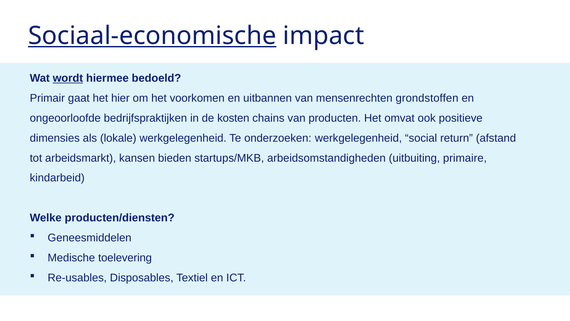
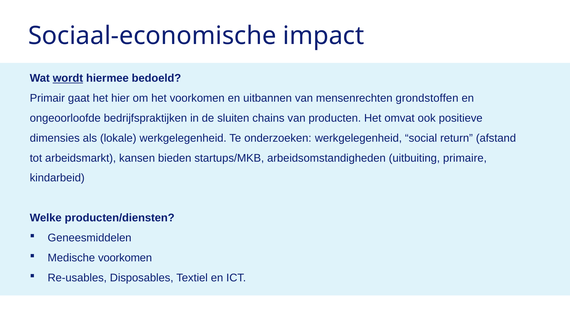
Sociaal-economische underline: present -> none (152, 36)
kosten: kosten -> sluiten (233, 118)
Medische toelevering: toelevering -> voorkomen (125, 258)
